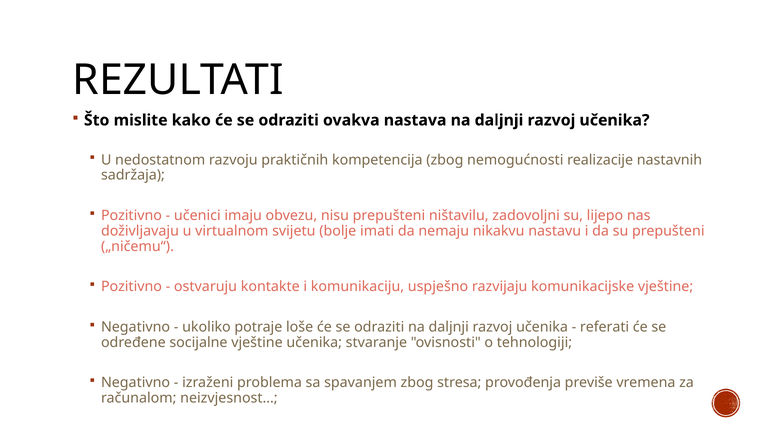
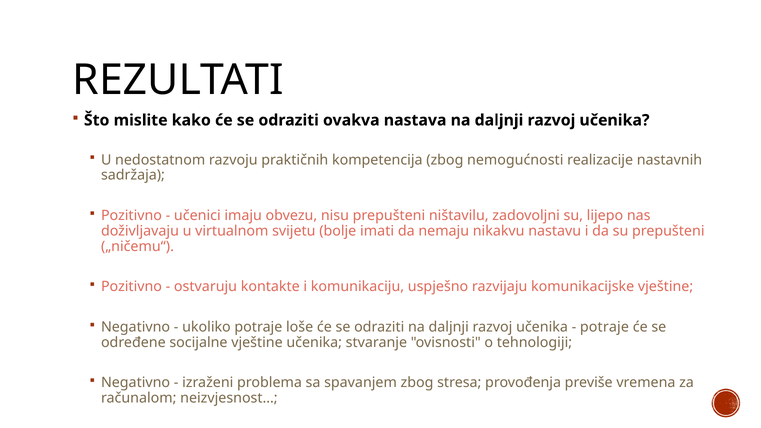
referati: referati -> potraje (604, 327)
